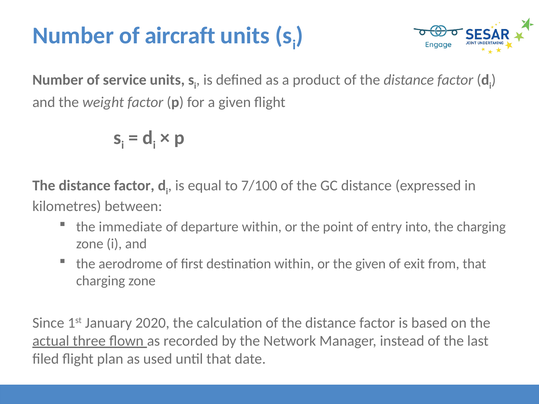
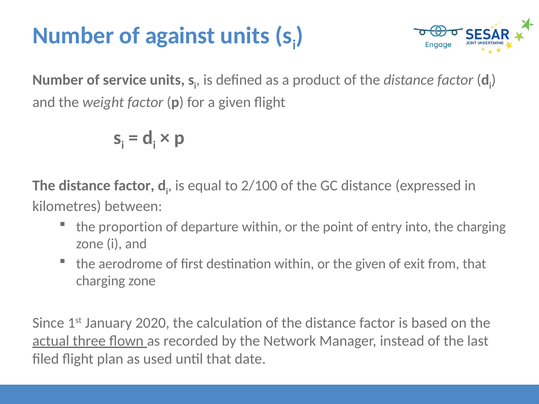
aircraft: aircraft -> against (180, 36)
7/100: 7/100 -> 2/100 (259, 186)
immediate: immediate -> proportion (131, 227)
